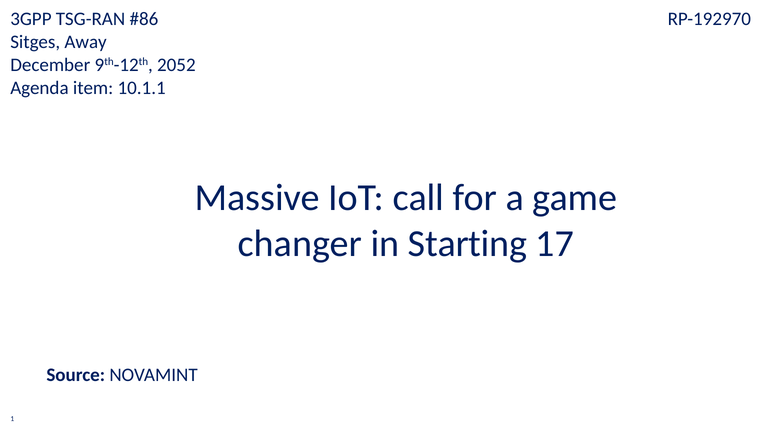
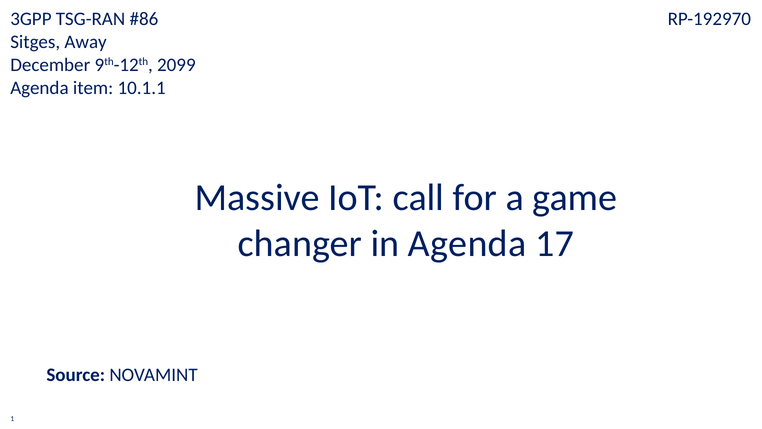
2052: 2052 -> 2099 (176, 65)
in Starting: Starting -> Agenda (467, 243)
